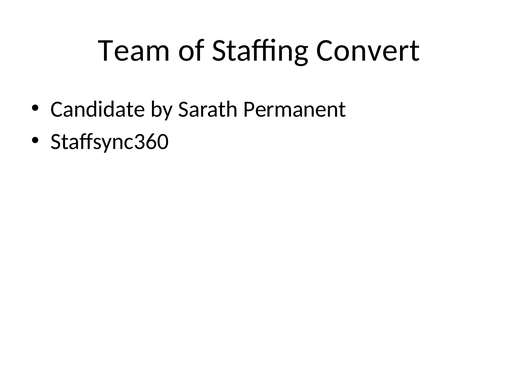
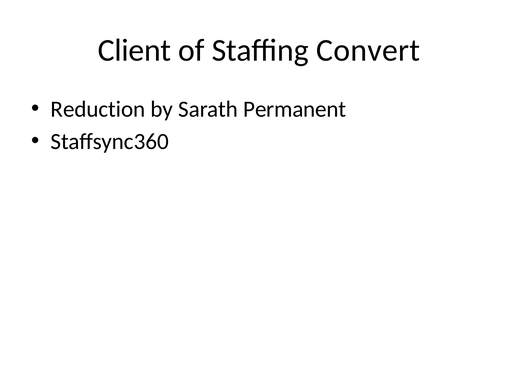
Team: Team -> Client (135, 50)
Candidate: Candidate -> Reduction (98, 109)
